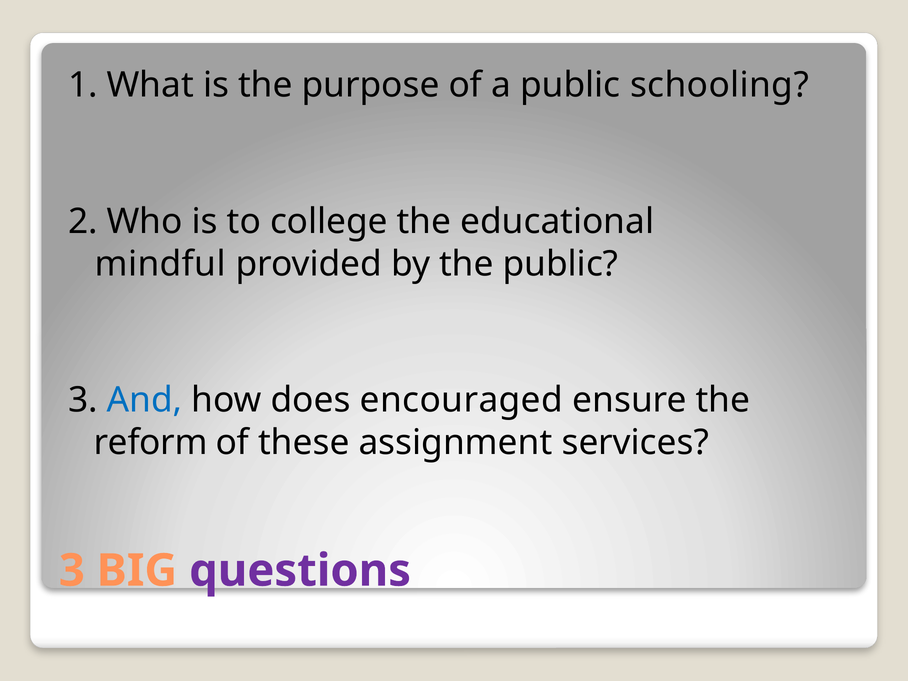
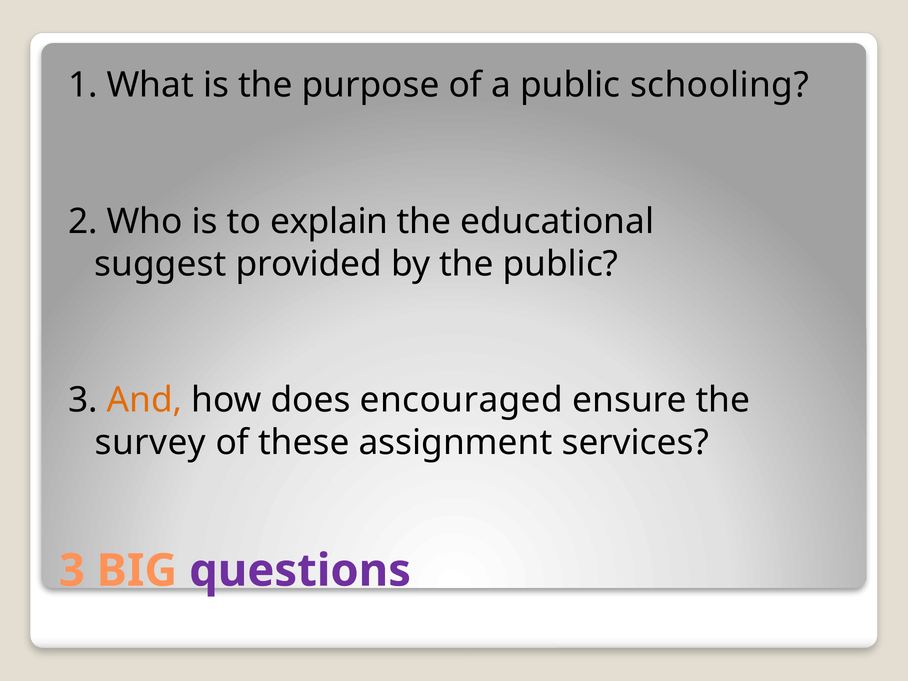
college: college -> explain (329, 222)
mindful: mindful -> suggest (160, 264)
And colour: blue -> orange (145, 400)
reform: reform -> survey (150, 443)
